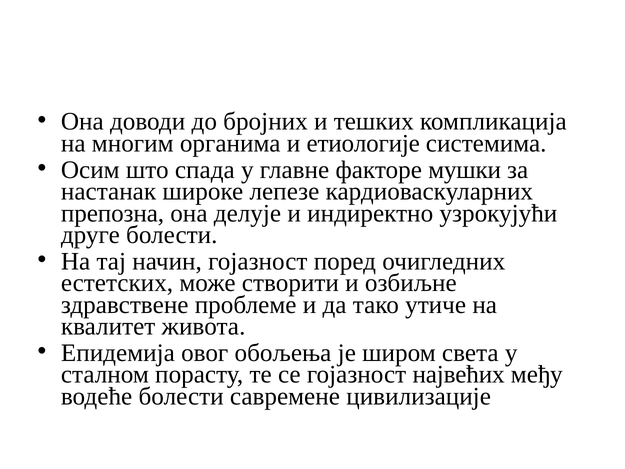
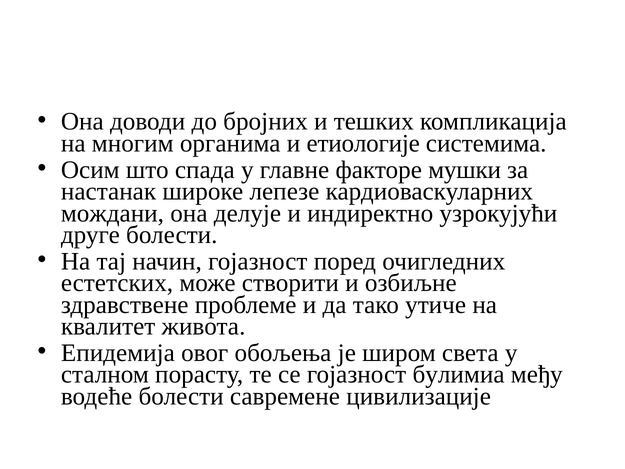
препозна: препозна -> мождани (112, 213)
највећих: највећих -> булимиа (459, 374)
